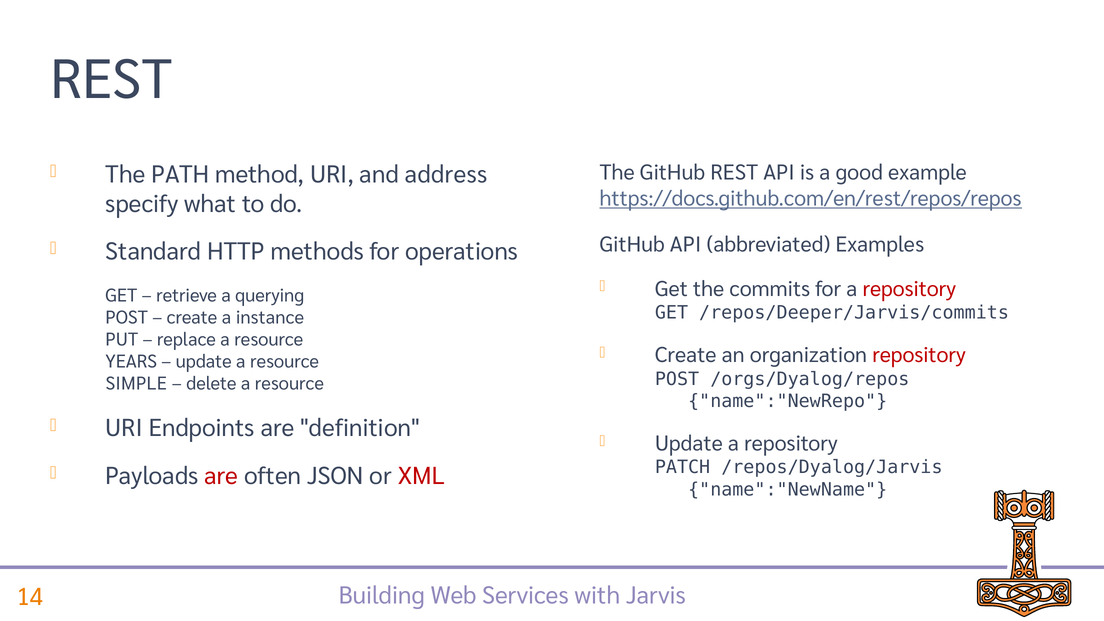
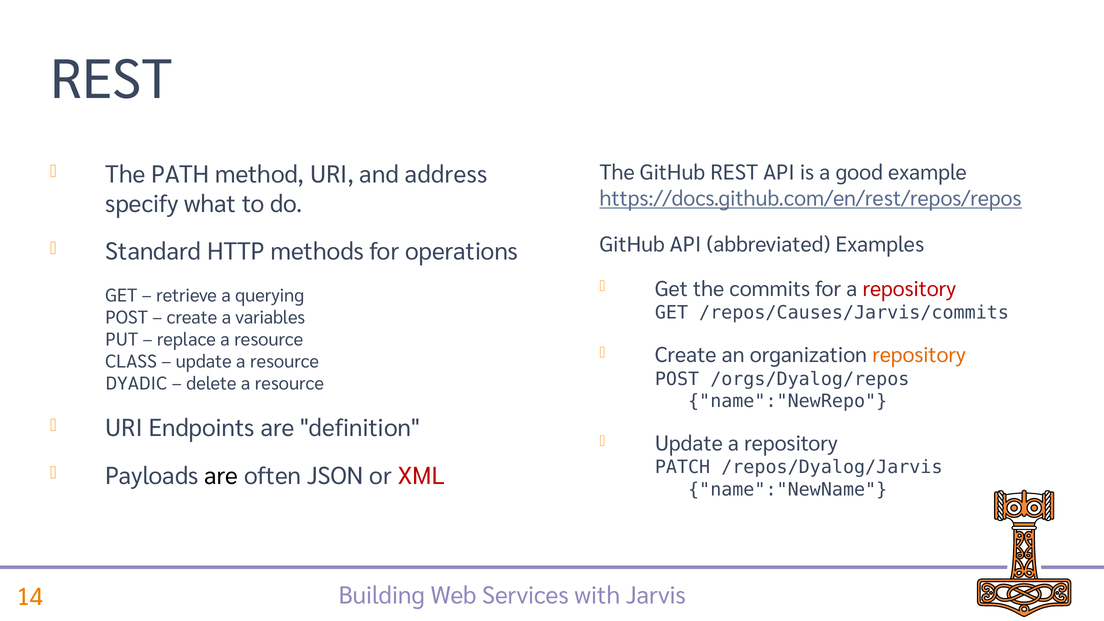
/repos/Deeper/Jarvis/commits: /repos/Deeper/Jarvis/commits -> /repos/Causes/Jarvis/commits (854, 313)
instance: instance -> variables (270, 318)
repository colour: red -> orange (919, 355)
YEARS: YEARS -> CLASS (131, 362)
SIMPLE: SIMPLE -> DYADIC (136, 384)
are colour: red -> black (221, 476)
